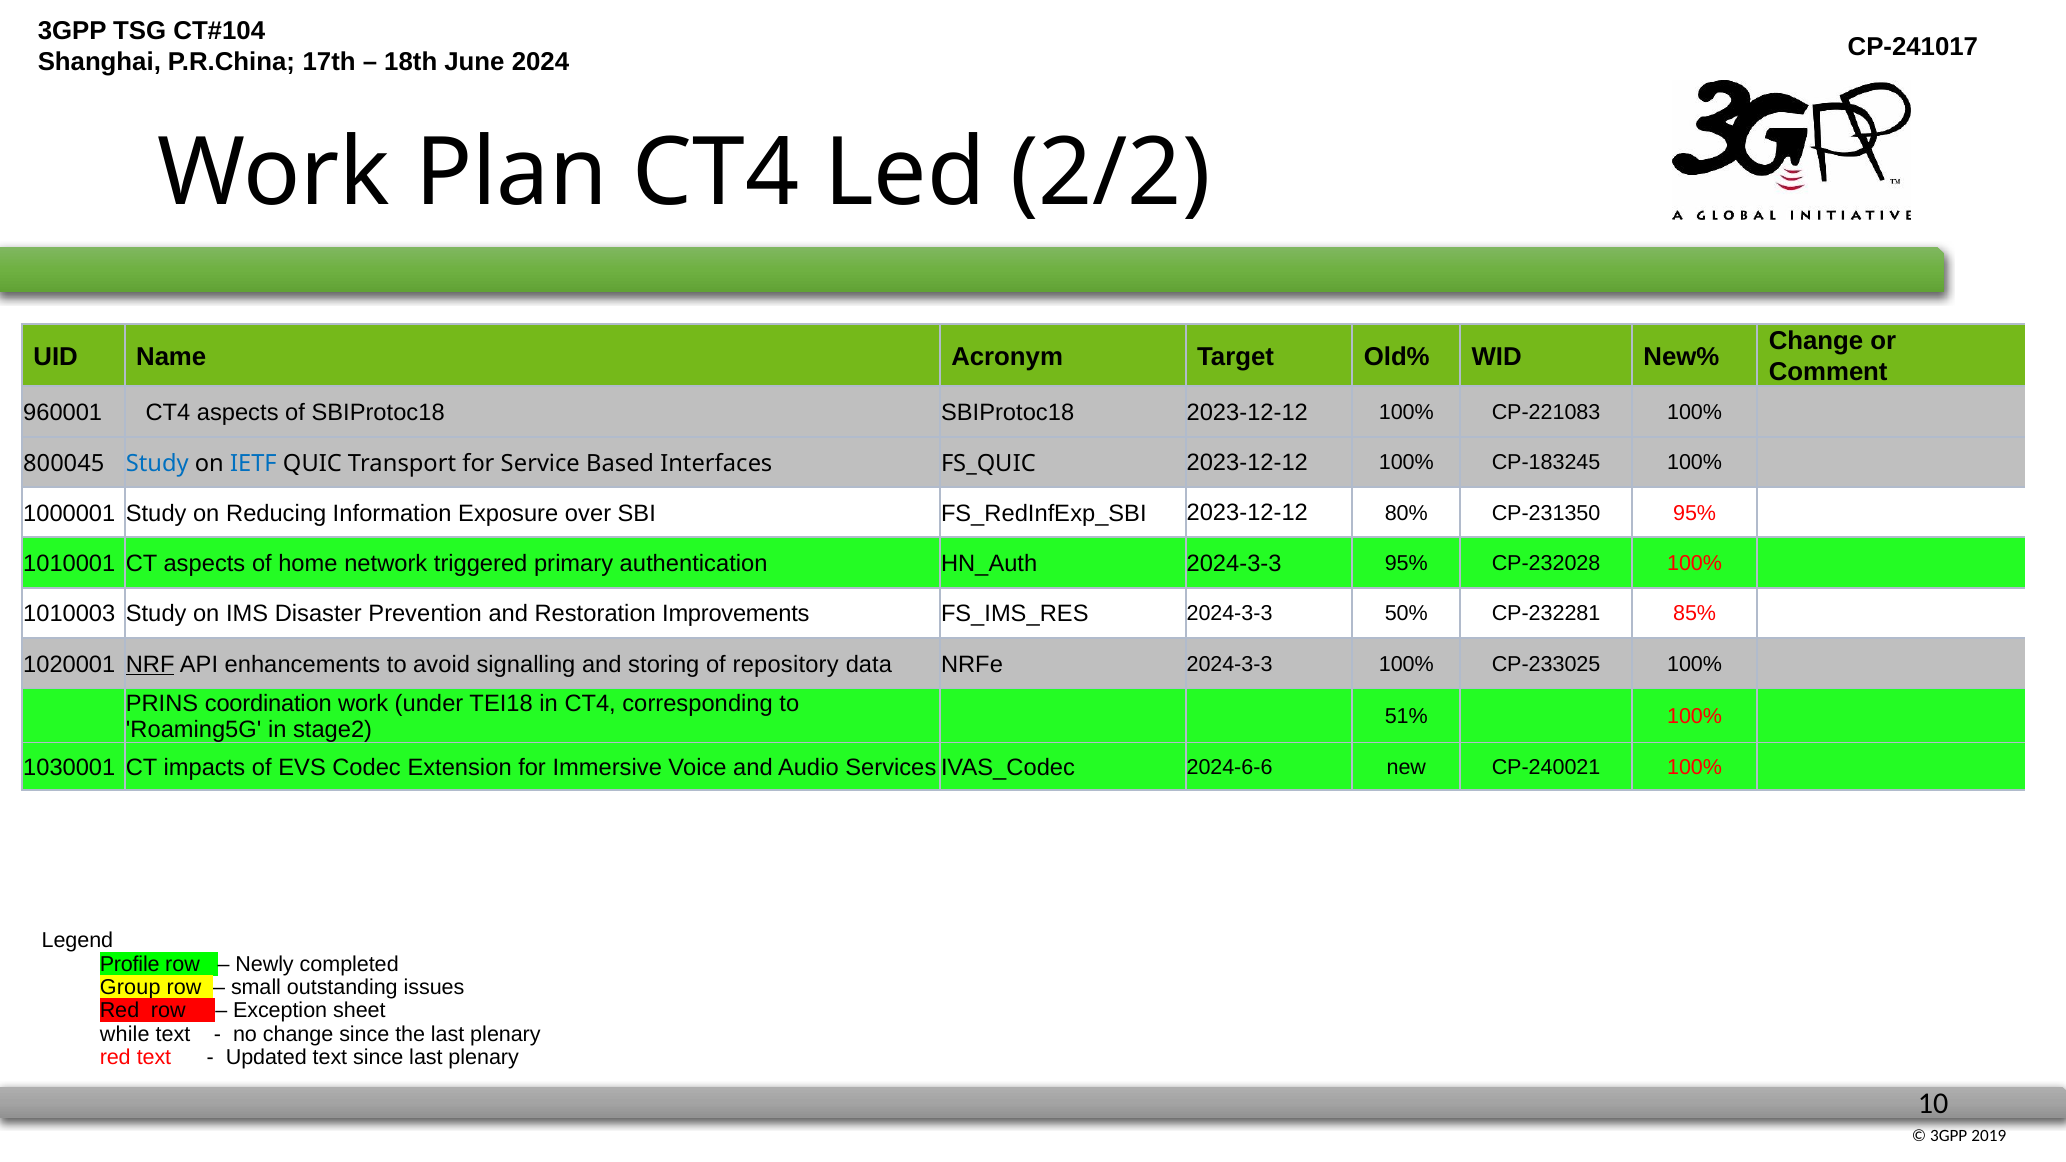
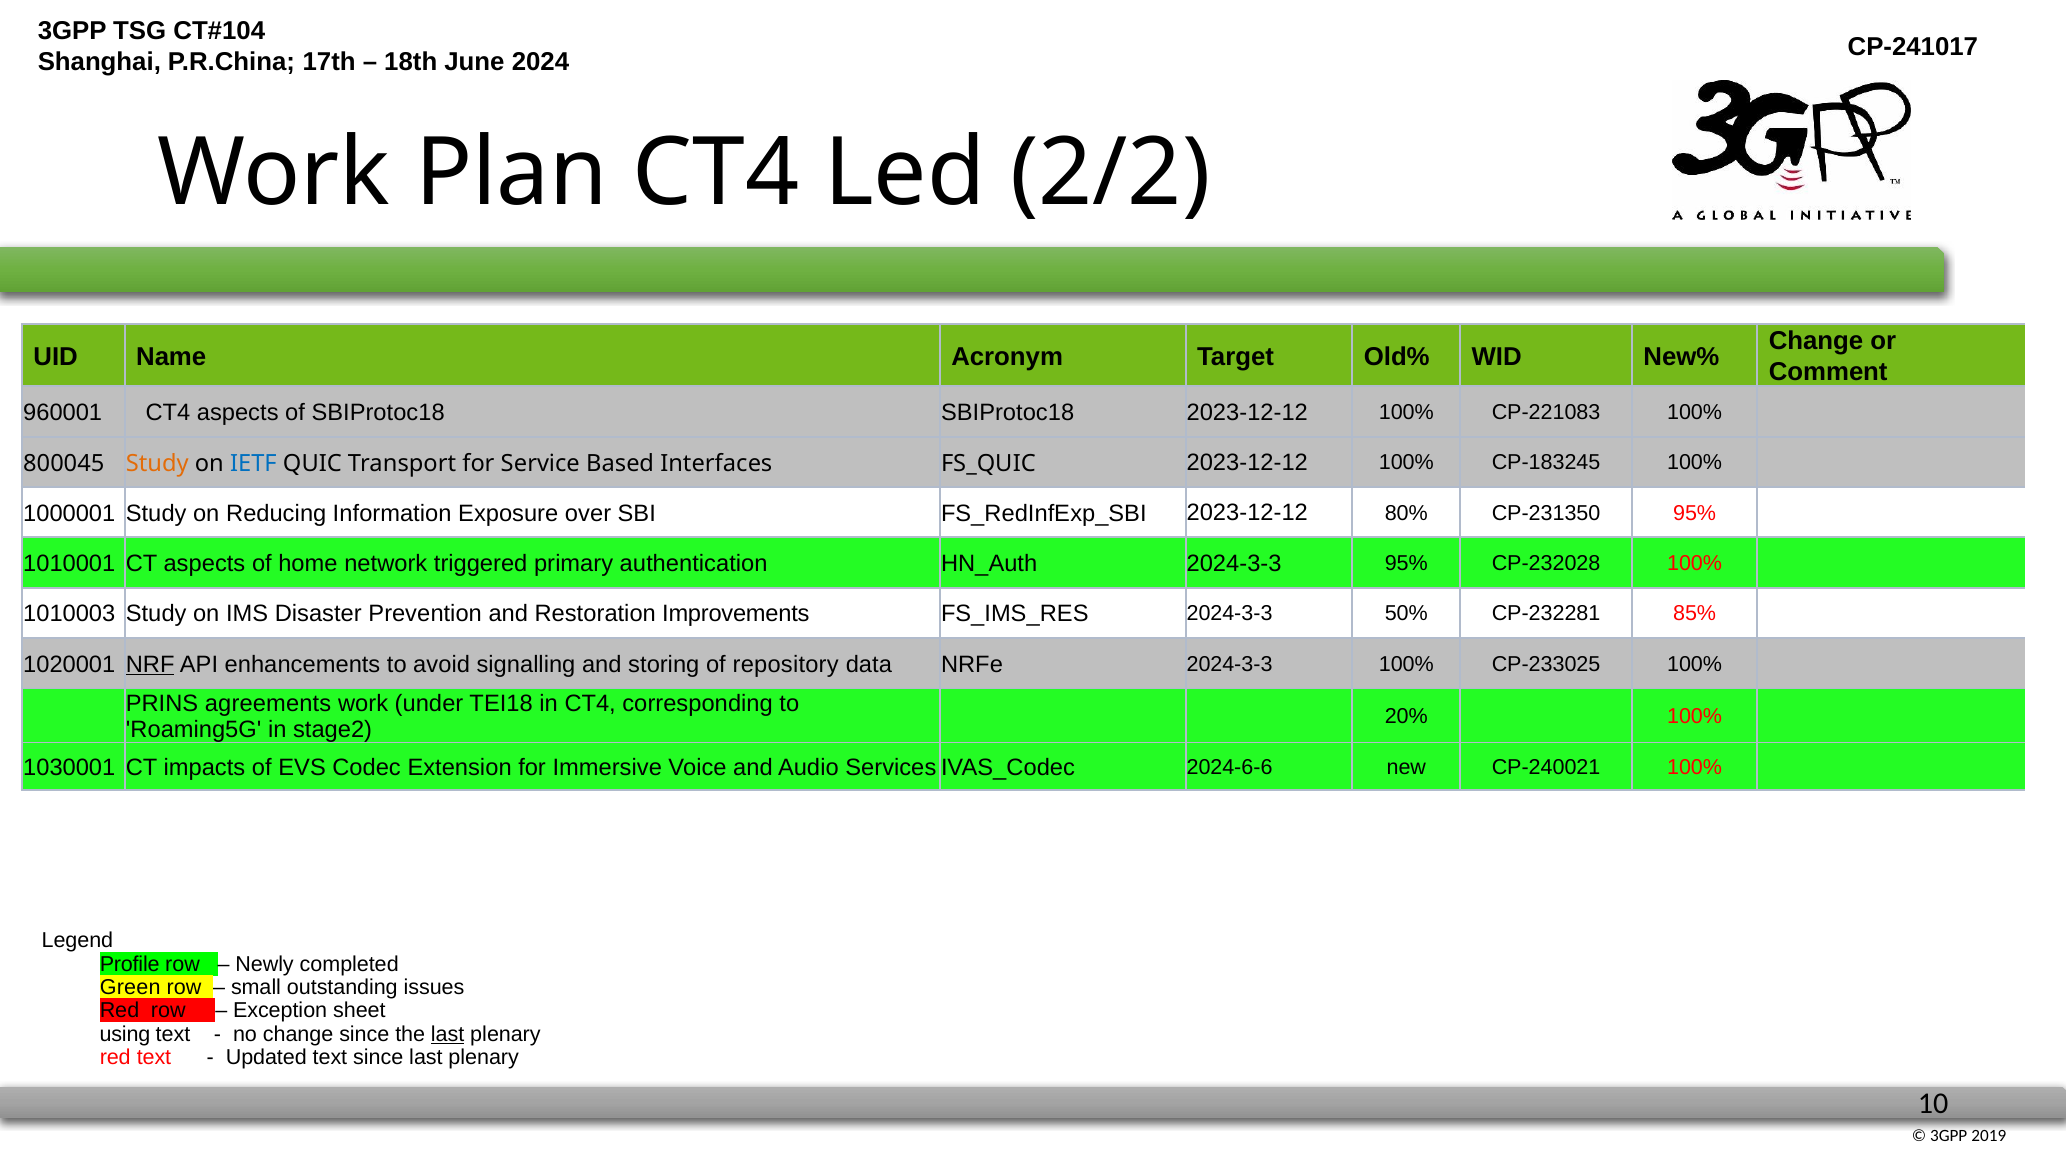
Study colour: blue -> orange (157, 464)
coordination: coordination -> agreements (268, 703)
51%: 51% -> 20% (1406, 716)
Group: Group -> Green (130, 987)
while: while -> using (125, 1034)
last underline: none -> present (448, 1034)
